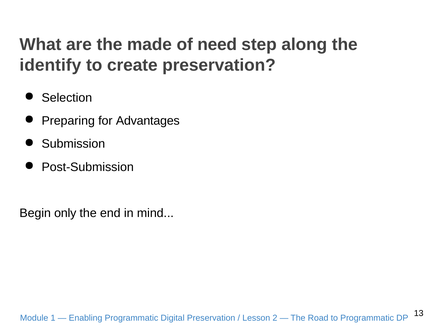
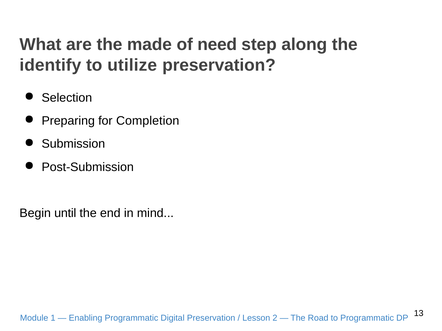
create: create -> utilize (132, 65)
Advantages: Advantages -> Completion (148, 121)
only: only -> until (65, 213)
